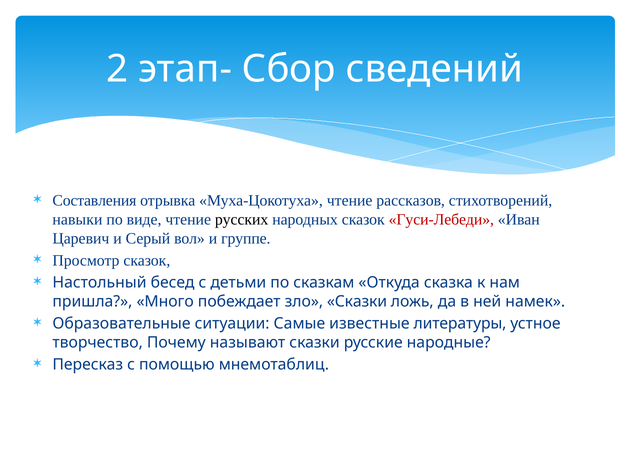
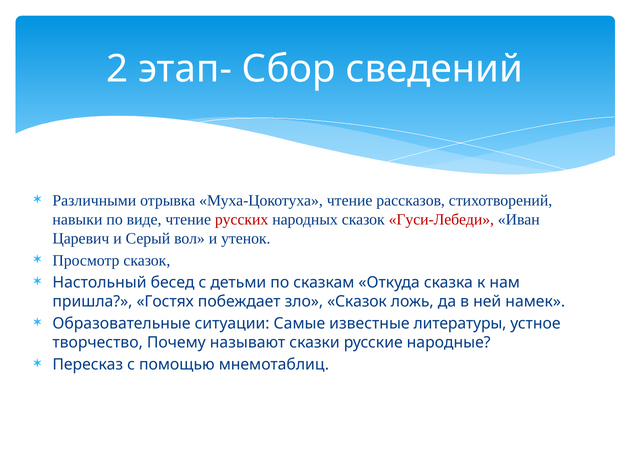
Составления: Составления -> Различными (94, 200)
русских colour: black -> red (242, 219)
группе: группе -> утенок (246, 238)
Много: Много -> Гостях (165, 301)
зло Сказки: Сказки -> Сказок (357, 301)
